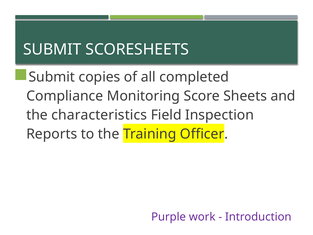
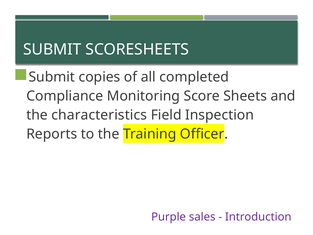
work: work -> sales (202, 217)
